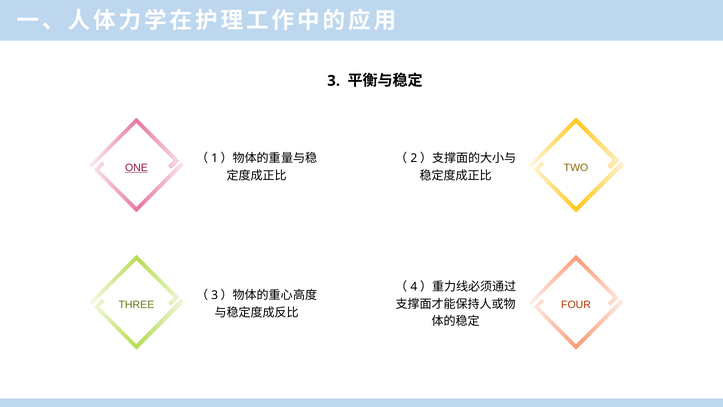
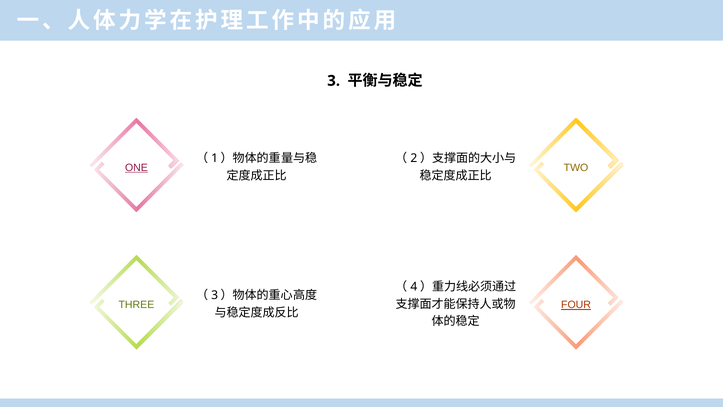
FOUR underline: none -> present (576, 305)
